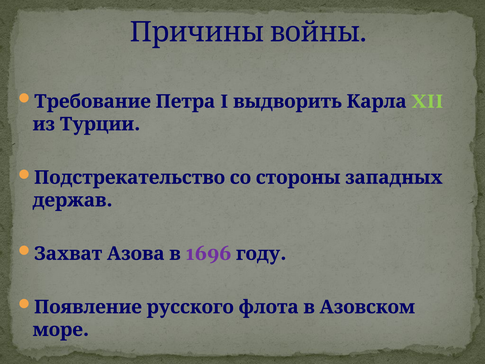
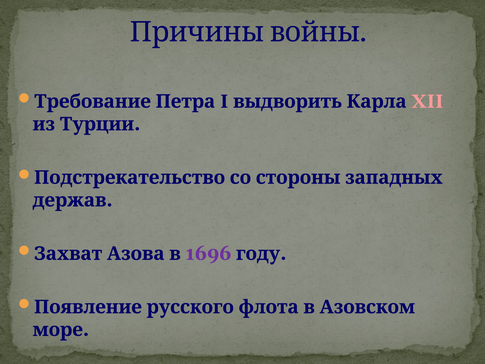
XII colour: light green -> pink (428, 101)
